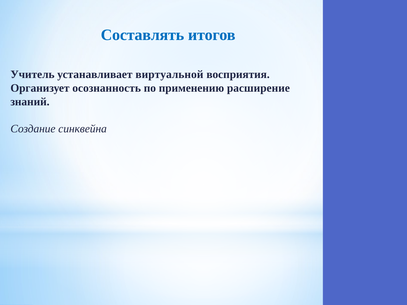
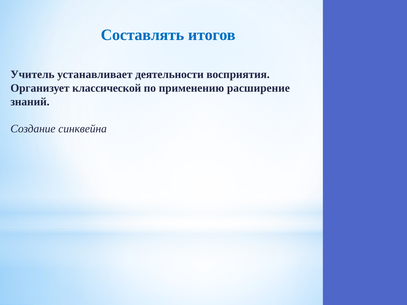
виртуальной: виртуальной -> деятельности (170, 75)
осознанность: осознанность -> классической (107, 88)
